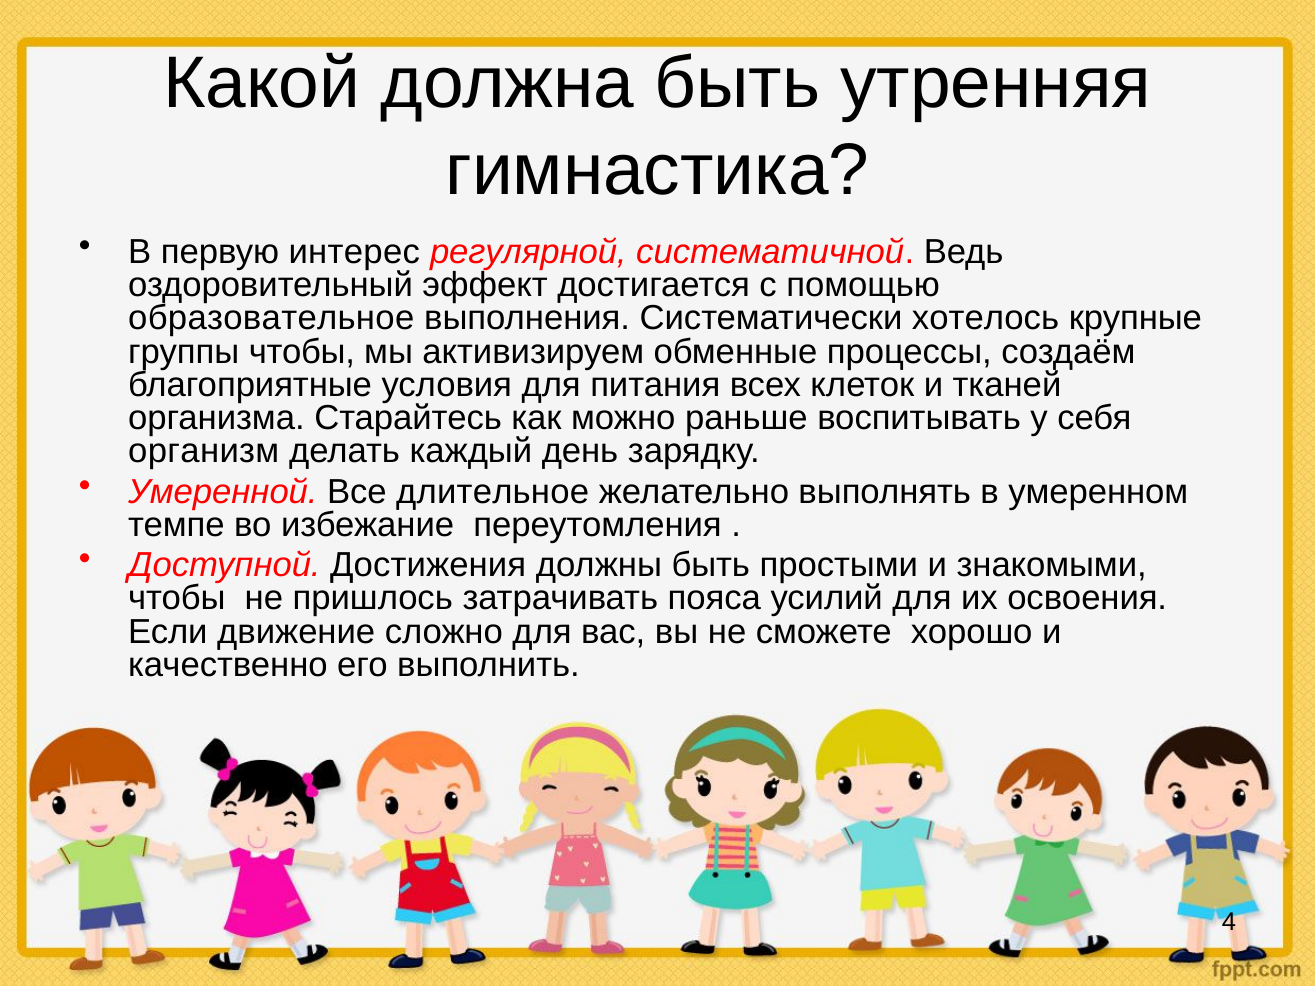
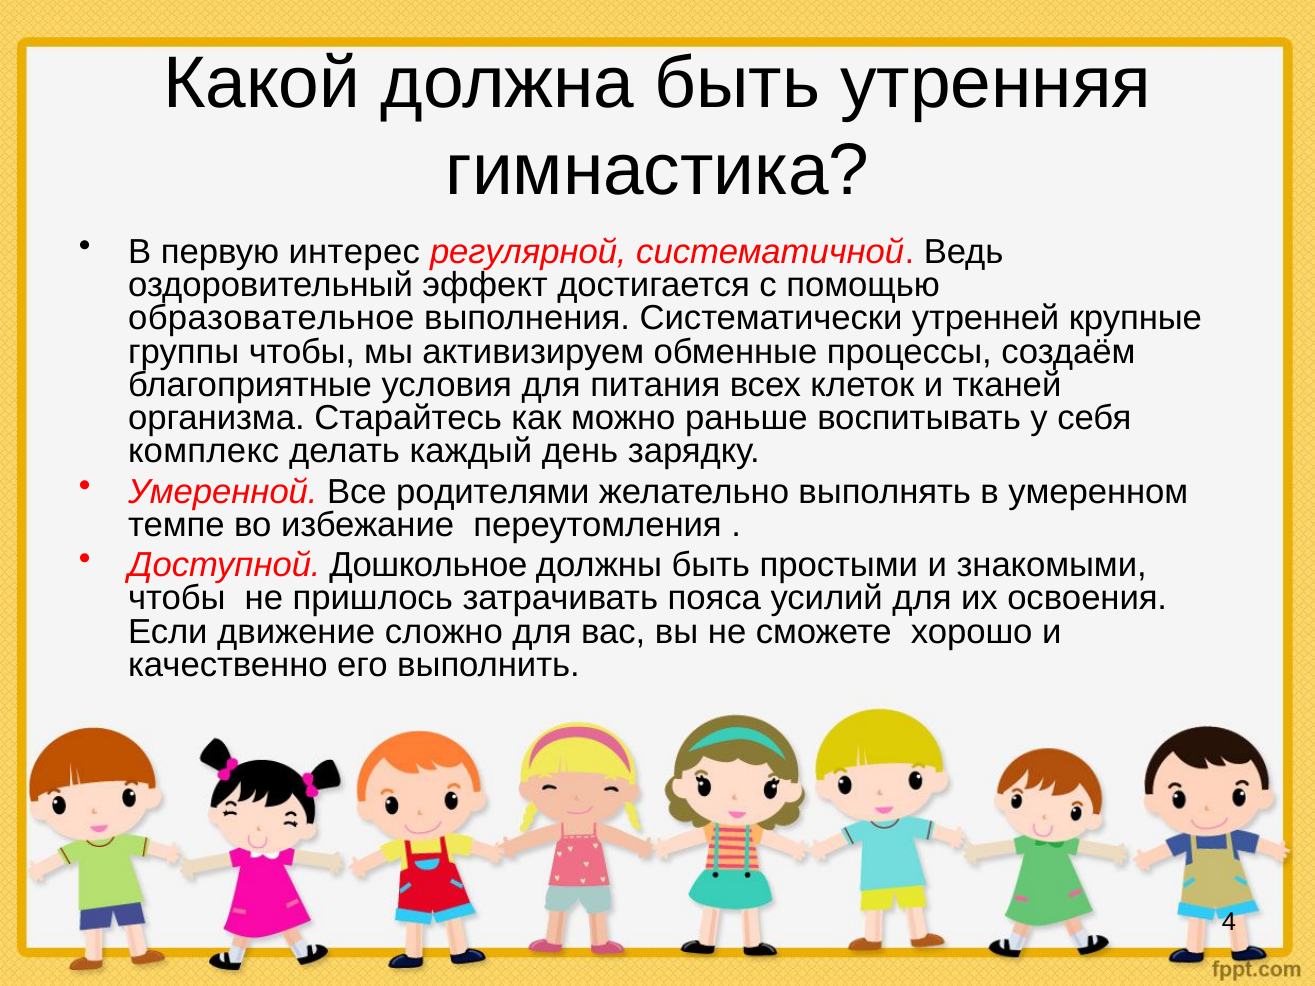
хотелось: хотелось -> утренней (986, 318)
организм: организм -> комплекс (204, 452)
длительное: длительное -> родителями (493, 492)
Достижения: Достижения -> Дошкольное (428, 565)
